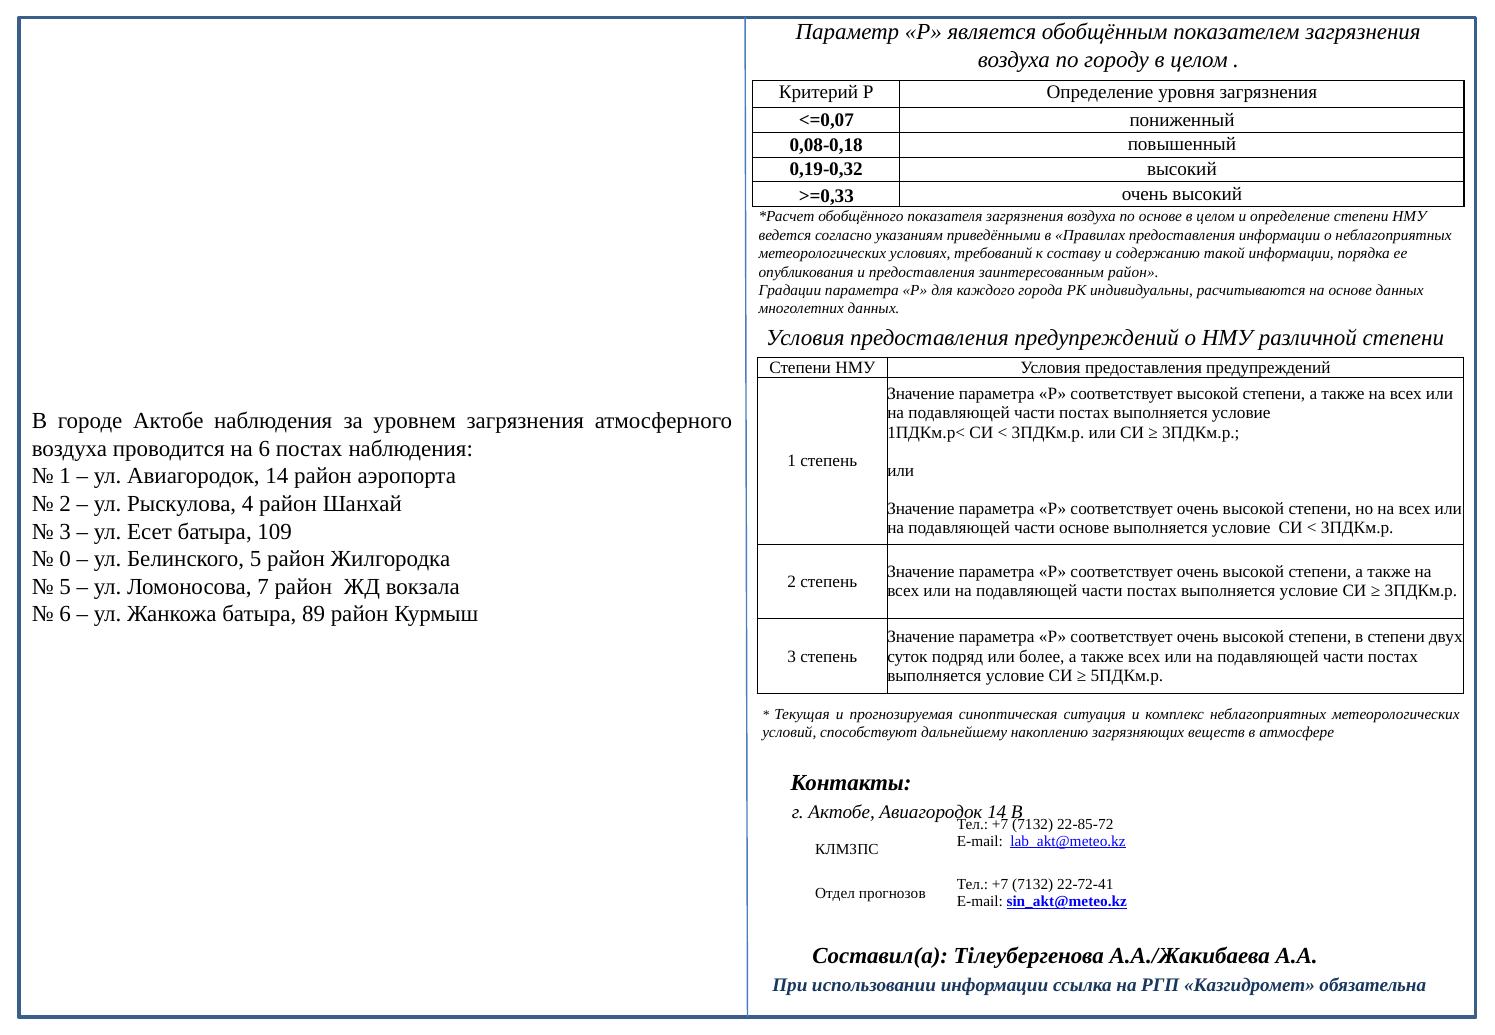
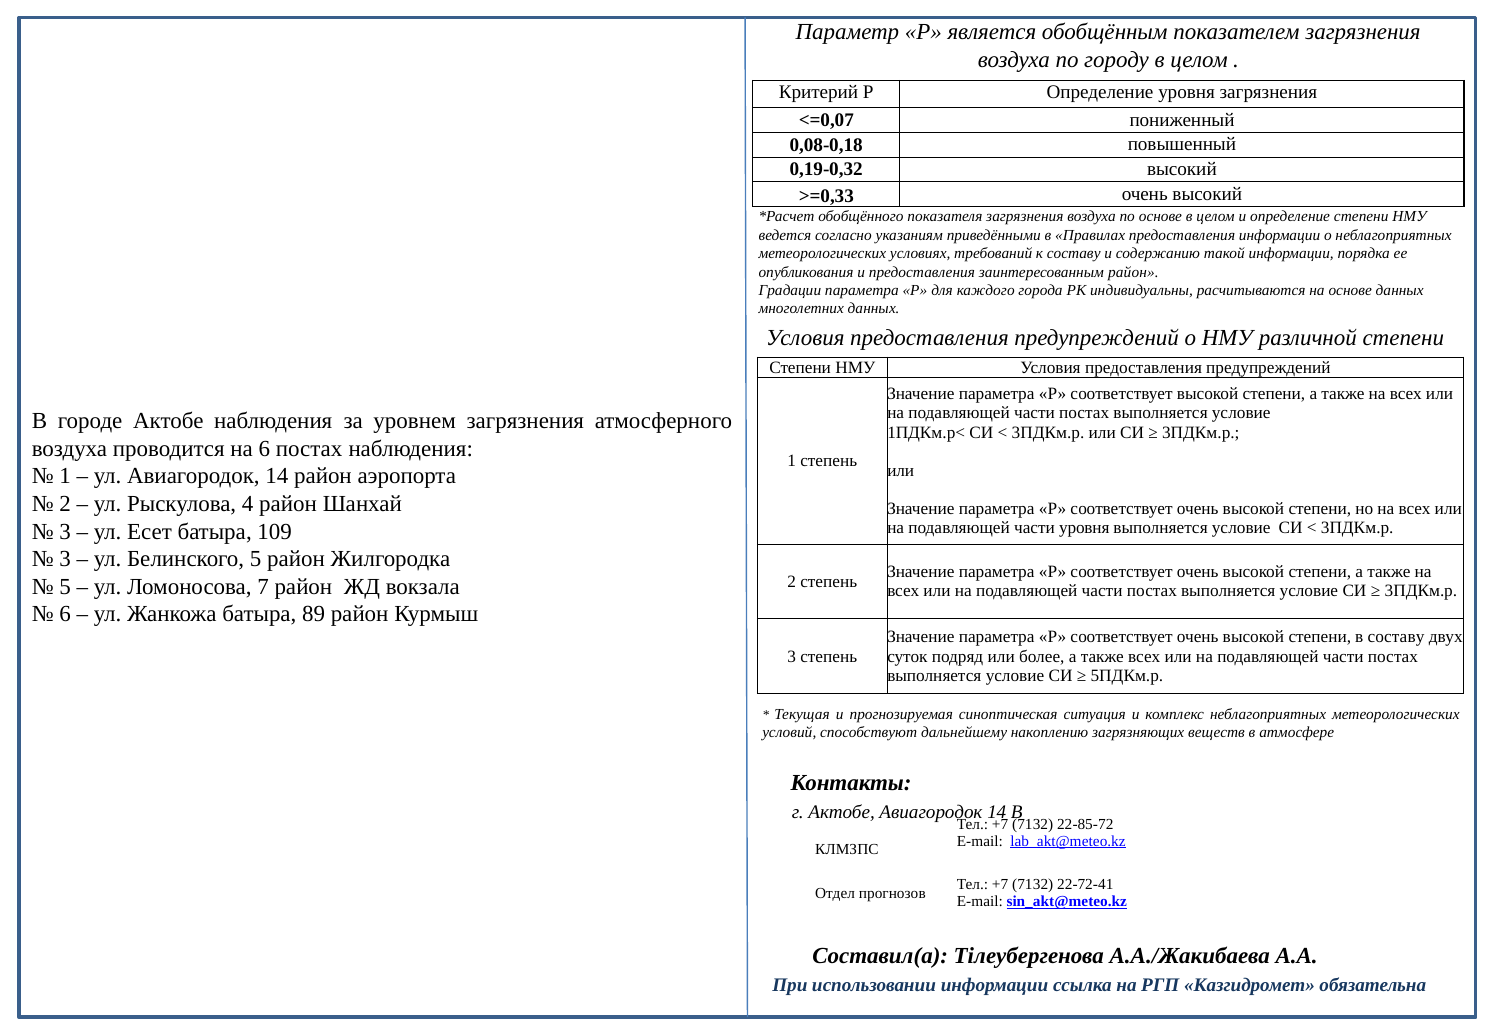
части основе: основе -> уровня (1084, 528)
0: 0 -> 3 (65, 559)
в степени: степени -> составу (1396, 637)
